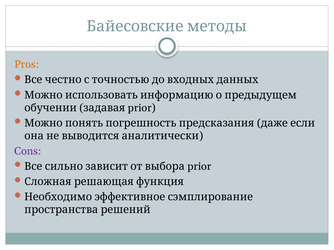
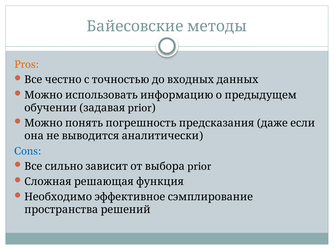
Cons colour: purple -> blue (28, 151)
